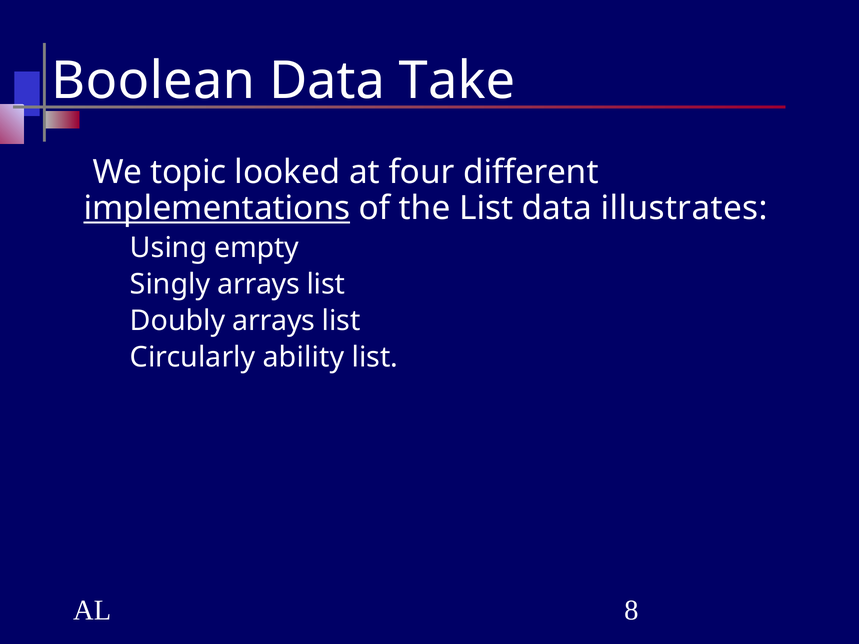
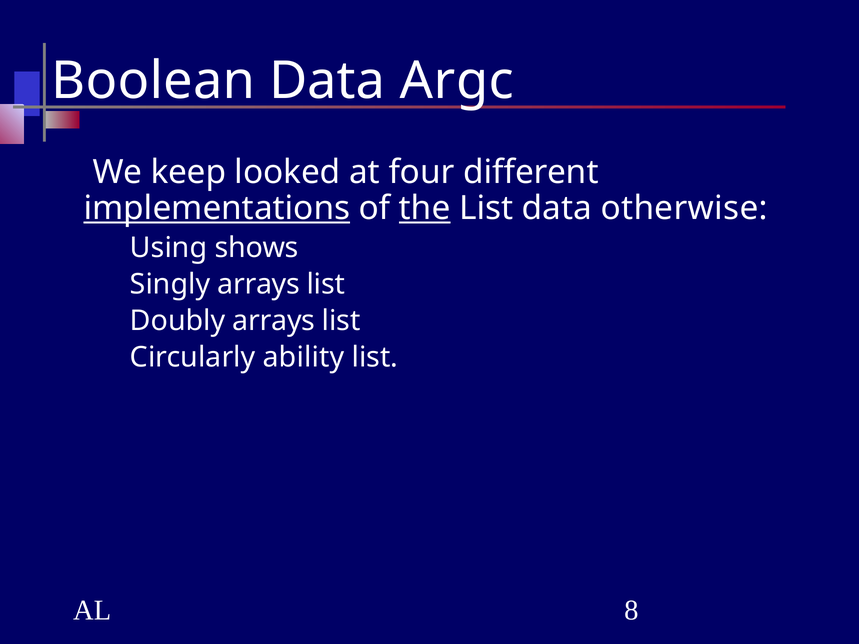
Take: Take -> Argc (457, 81)
topic: topic -> keep (188, 172)
the underline: none -> present (425, 208)
illustrates: illustrates -> otherwise (684, 208)
empty: empty -> shows (257, 248)
